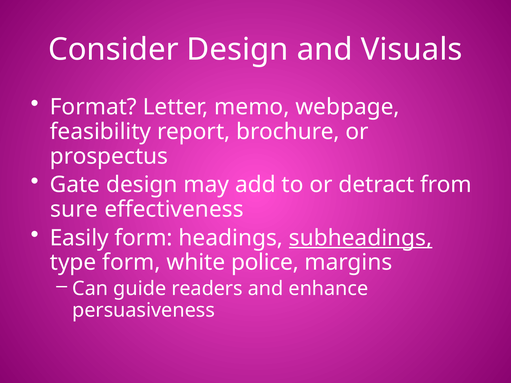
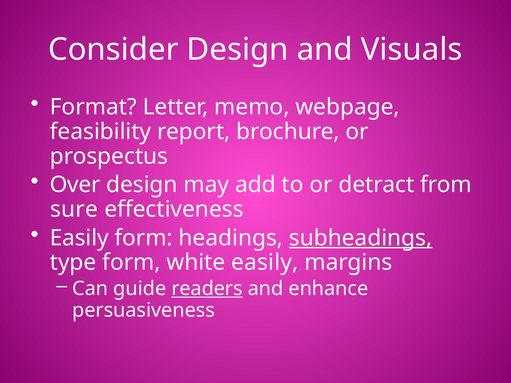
Gate: Gate -> Over (75, 185)
white police: police -> easily (265, 263)
readers underline: none -> present (207, 289)
